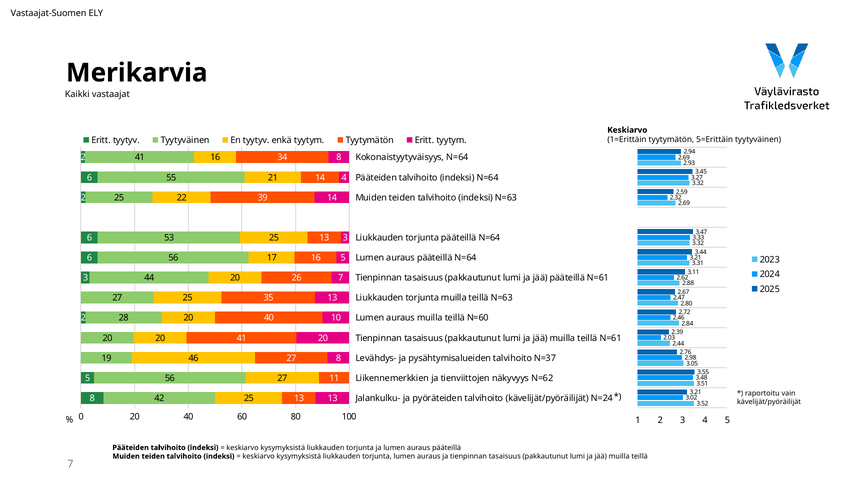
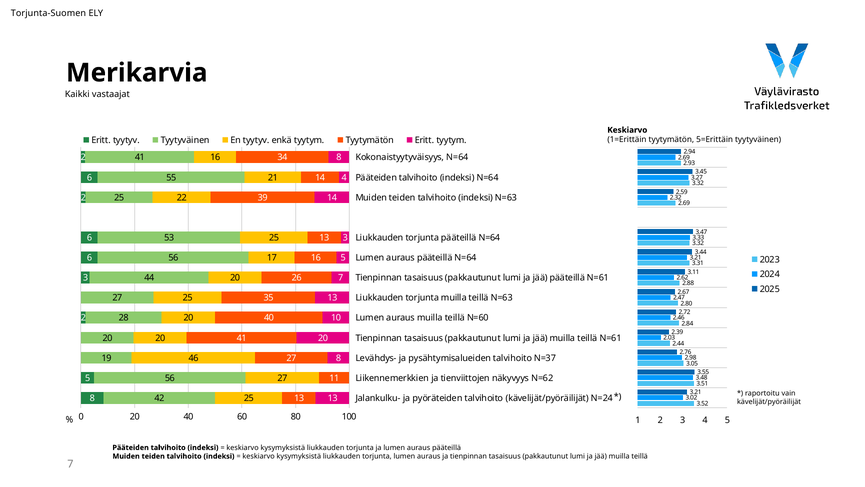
Vastaajat-Suomen: Vastaajat-Suomen -> Torjunta-Suomen (48, 13)
